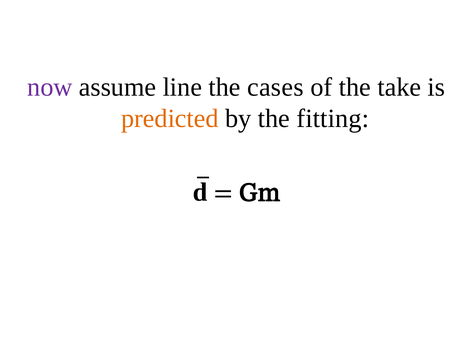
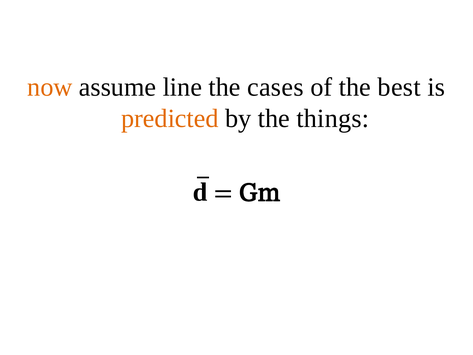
now colour: purple -> orange (50, 87)
take: take -> best (399, 87)
fitting: fitting -> things (333, 118)
